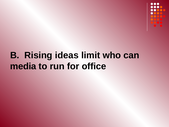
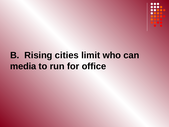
ideas: ideas -> cities (67, 55)
